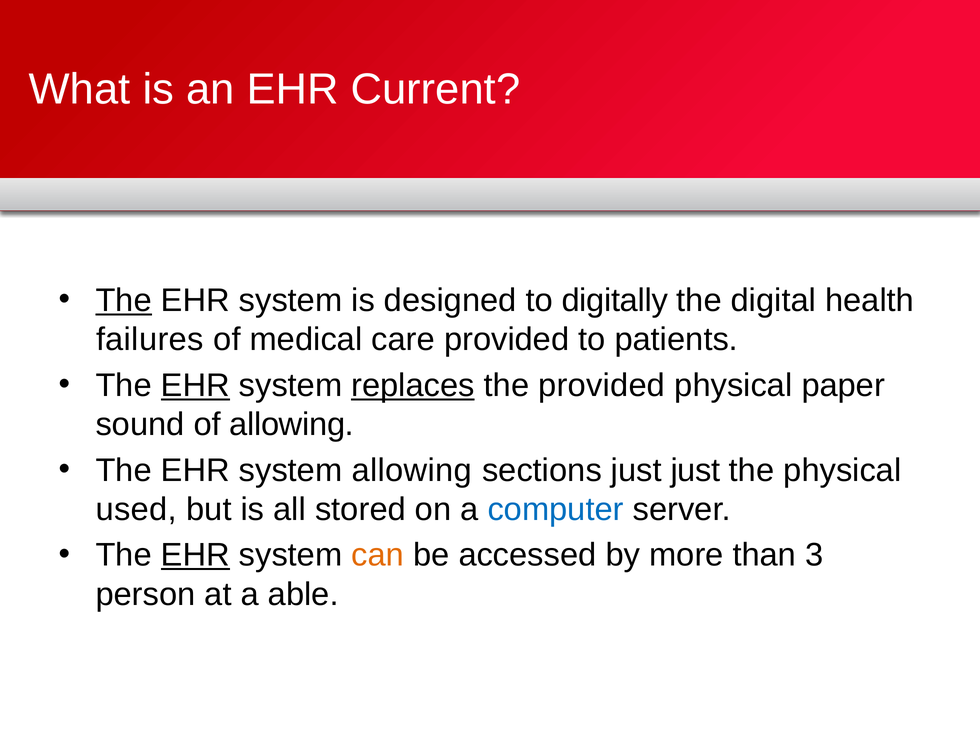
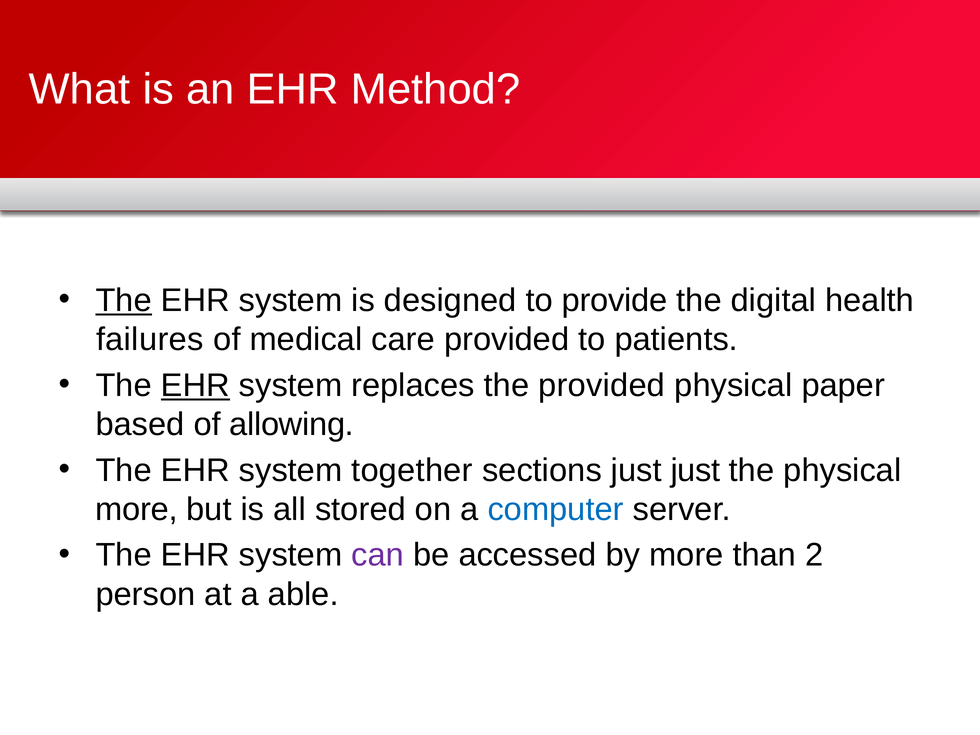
Current: Current -> Method (436, 89)
digitally: digitally -> provide (615, 300)
replaces underline: present -> none (413, 385)
sound: sound -> based (140, 425)
system allowing: allowing -> together (412, 470)
used: used -> more (137, 509)
EHR underline: present -> none (195, 555)
can colour: orange -> purple (378, 555)
3: 3 -> 2 (814, 555)
